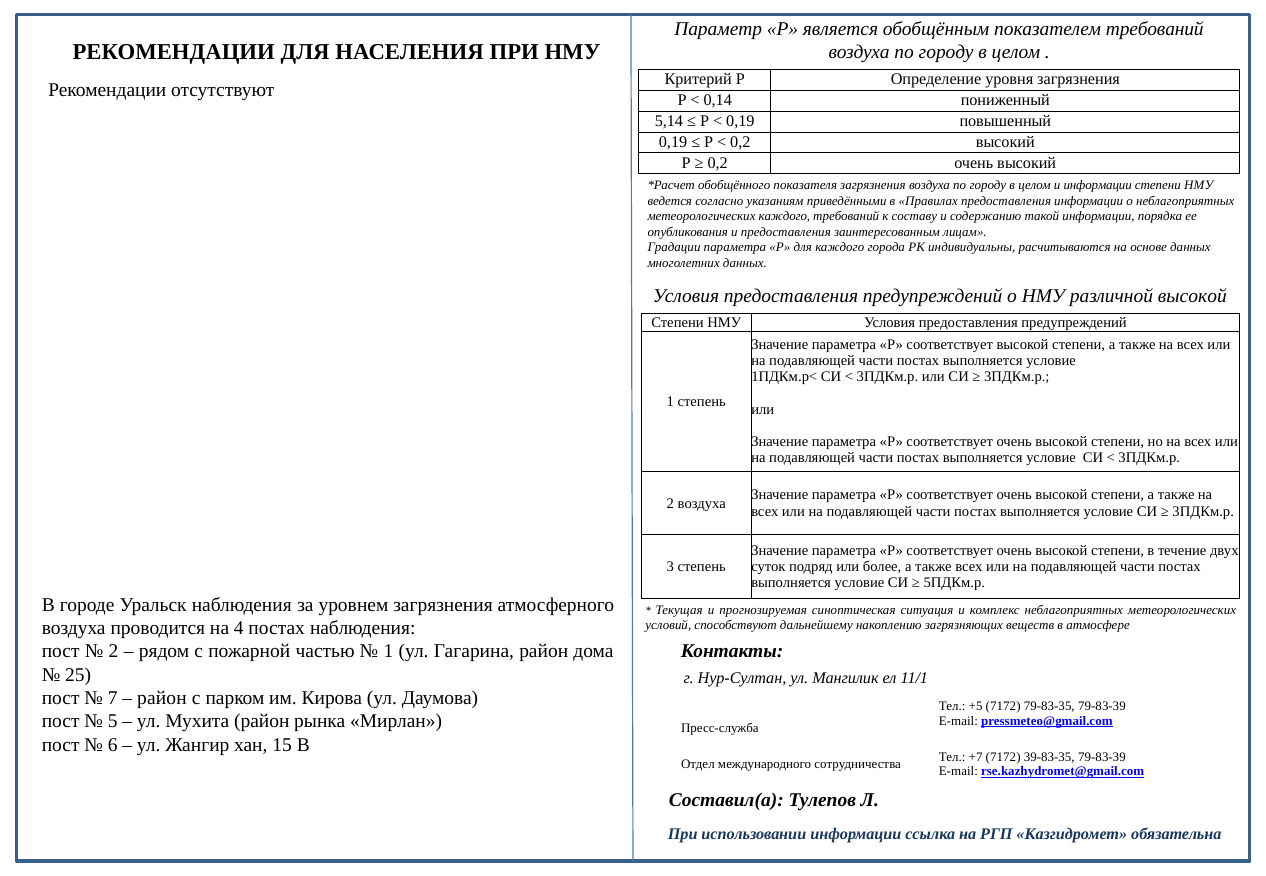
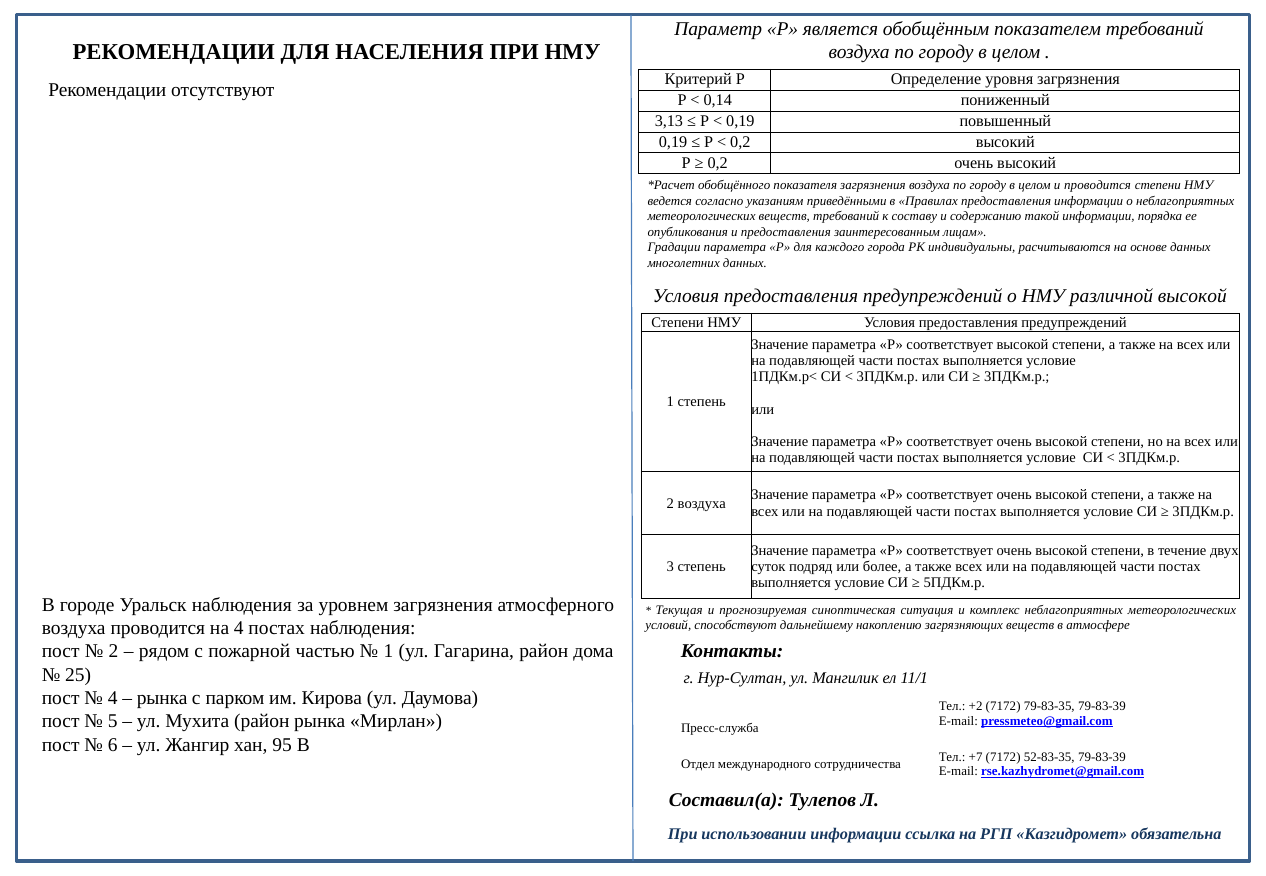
5,14: 5,14 -> 3,13 (669, 121)
и информации: информации -> проводится (1098, 186)
метеорологических каждого: каждого -> веществ (784, 217)
7: 7 -> 4 (113, 699)
район: район -> рынка (162, 699)
+5: +5 -> +2 (976, 707)
15: 15 -> 95 (282, 745)
39-83-35: 39-83-35 -> 52-83-35 (1049, 757)
